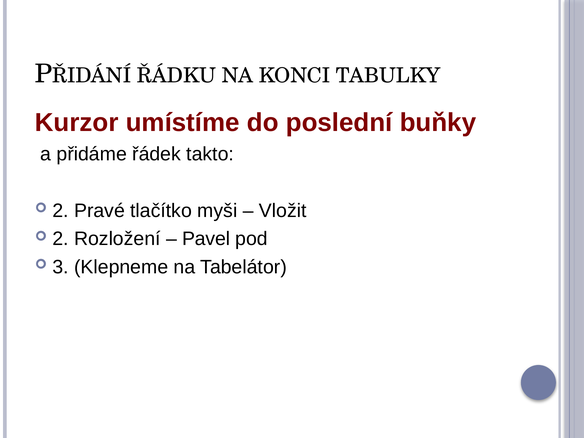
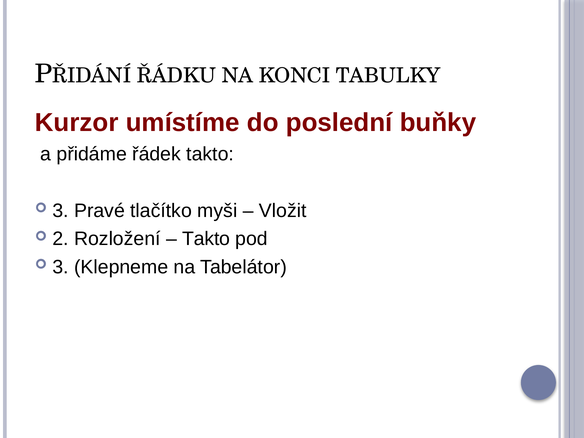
2: 2 -> 3 (61, 211)
Pavel: Pavel -> Takto (206, 239)
